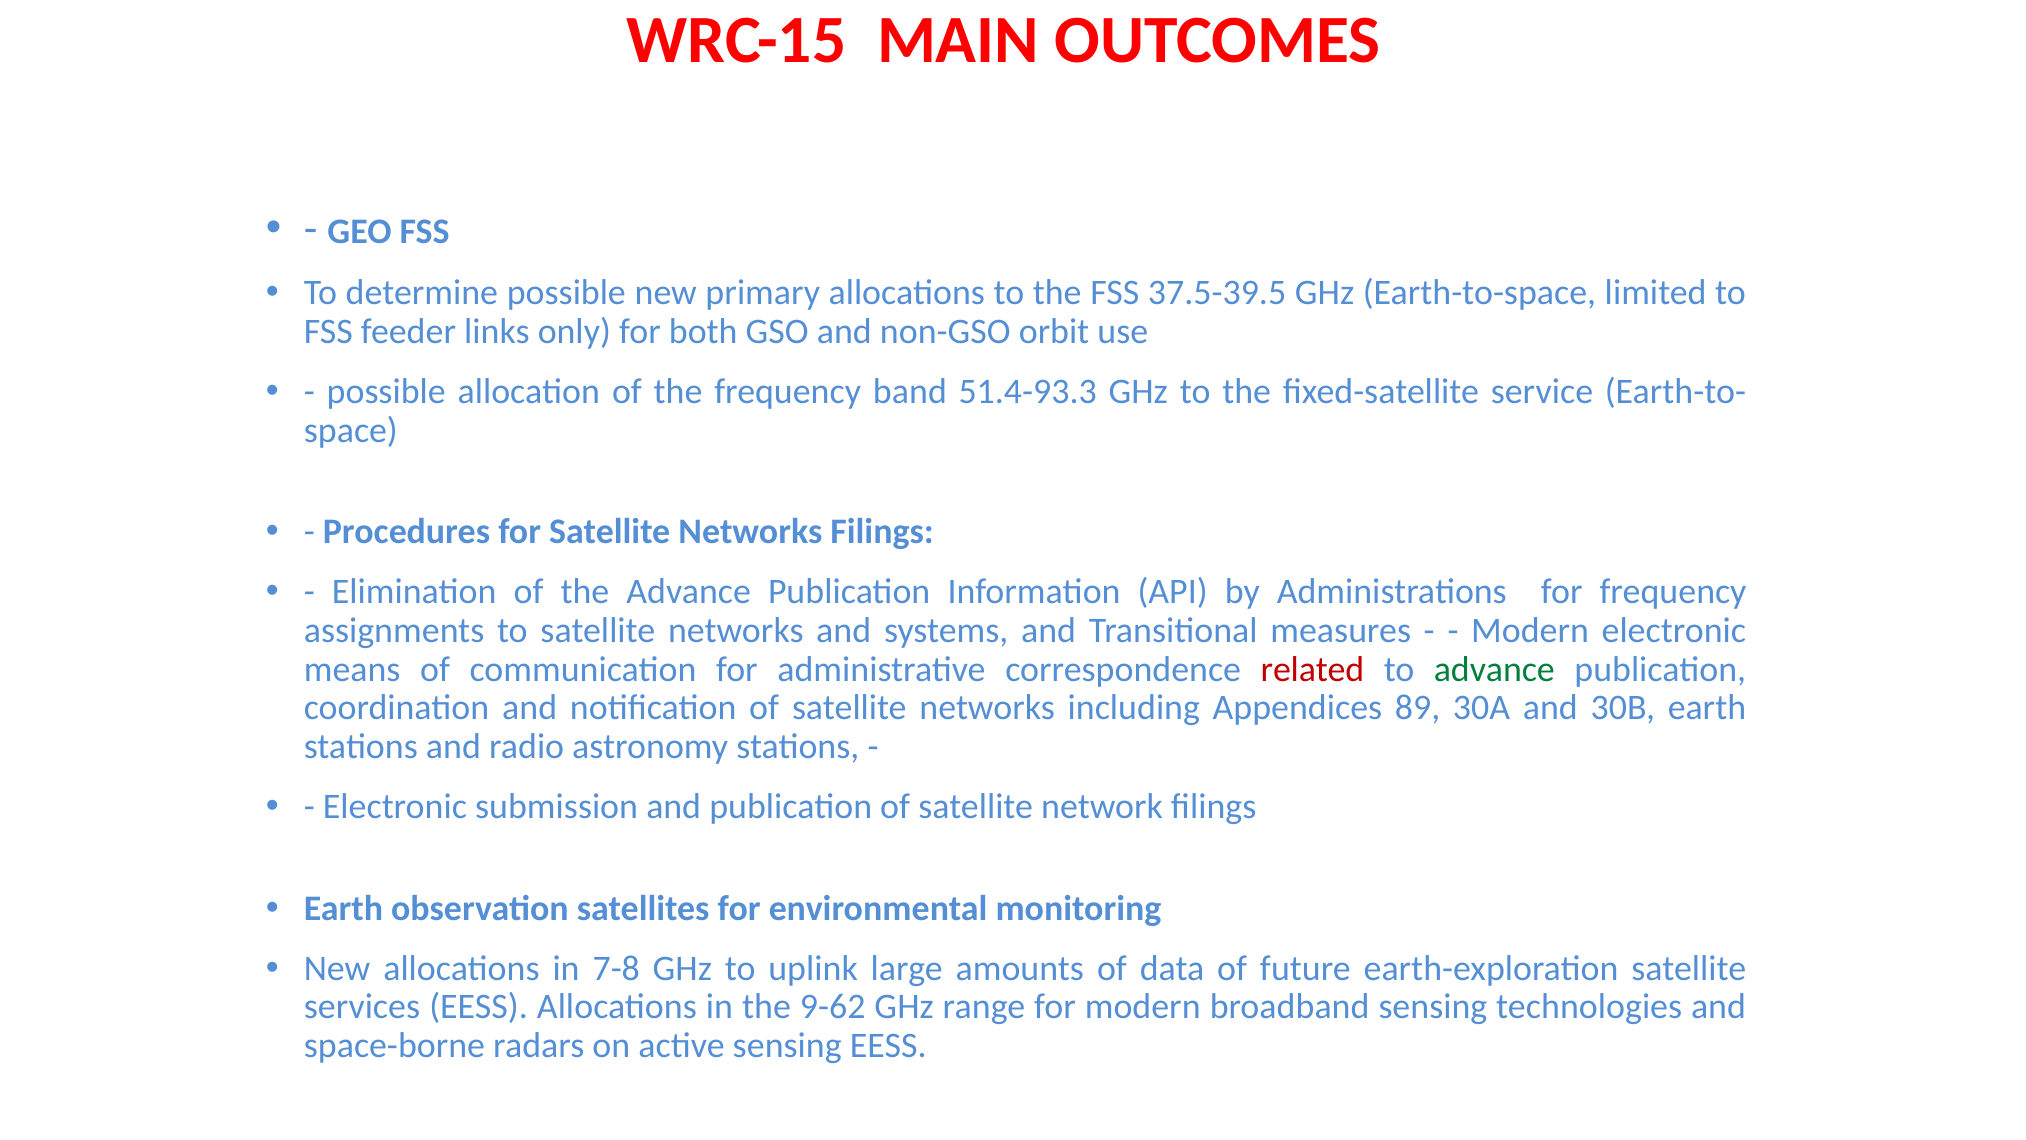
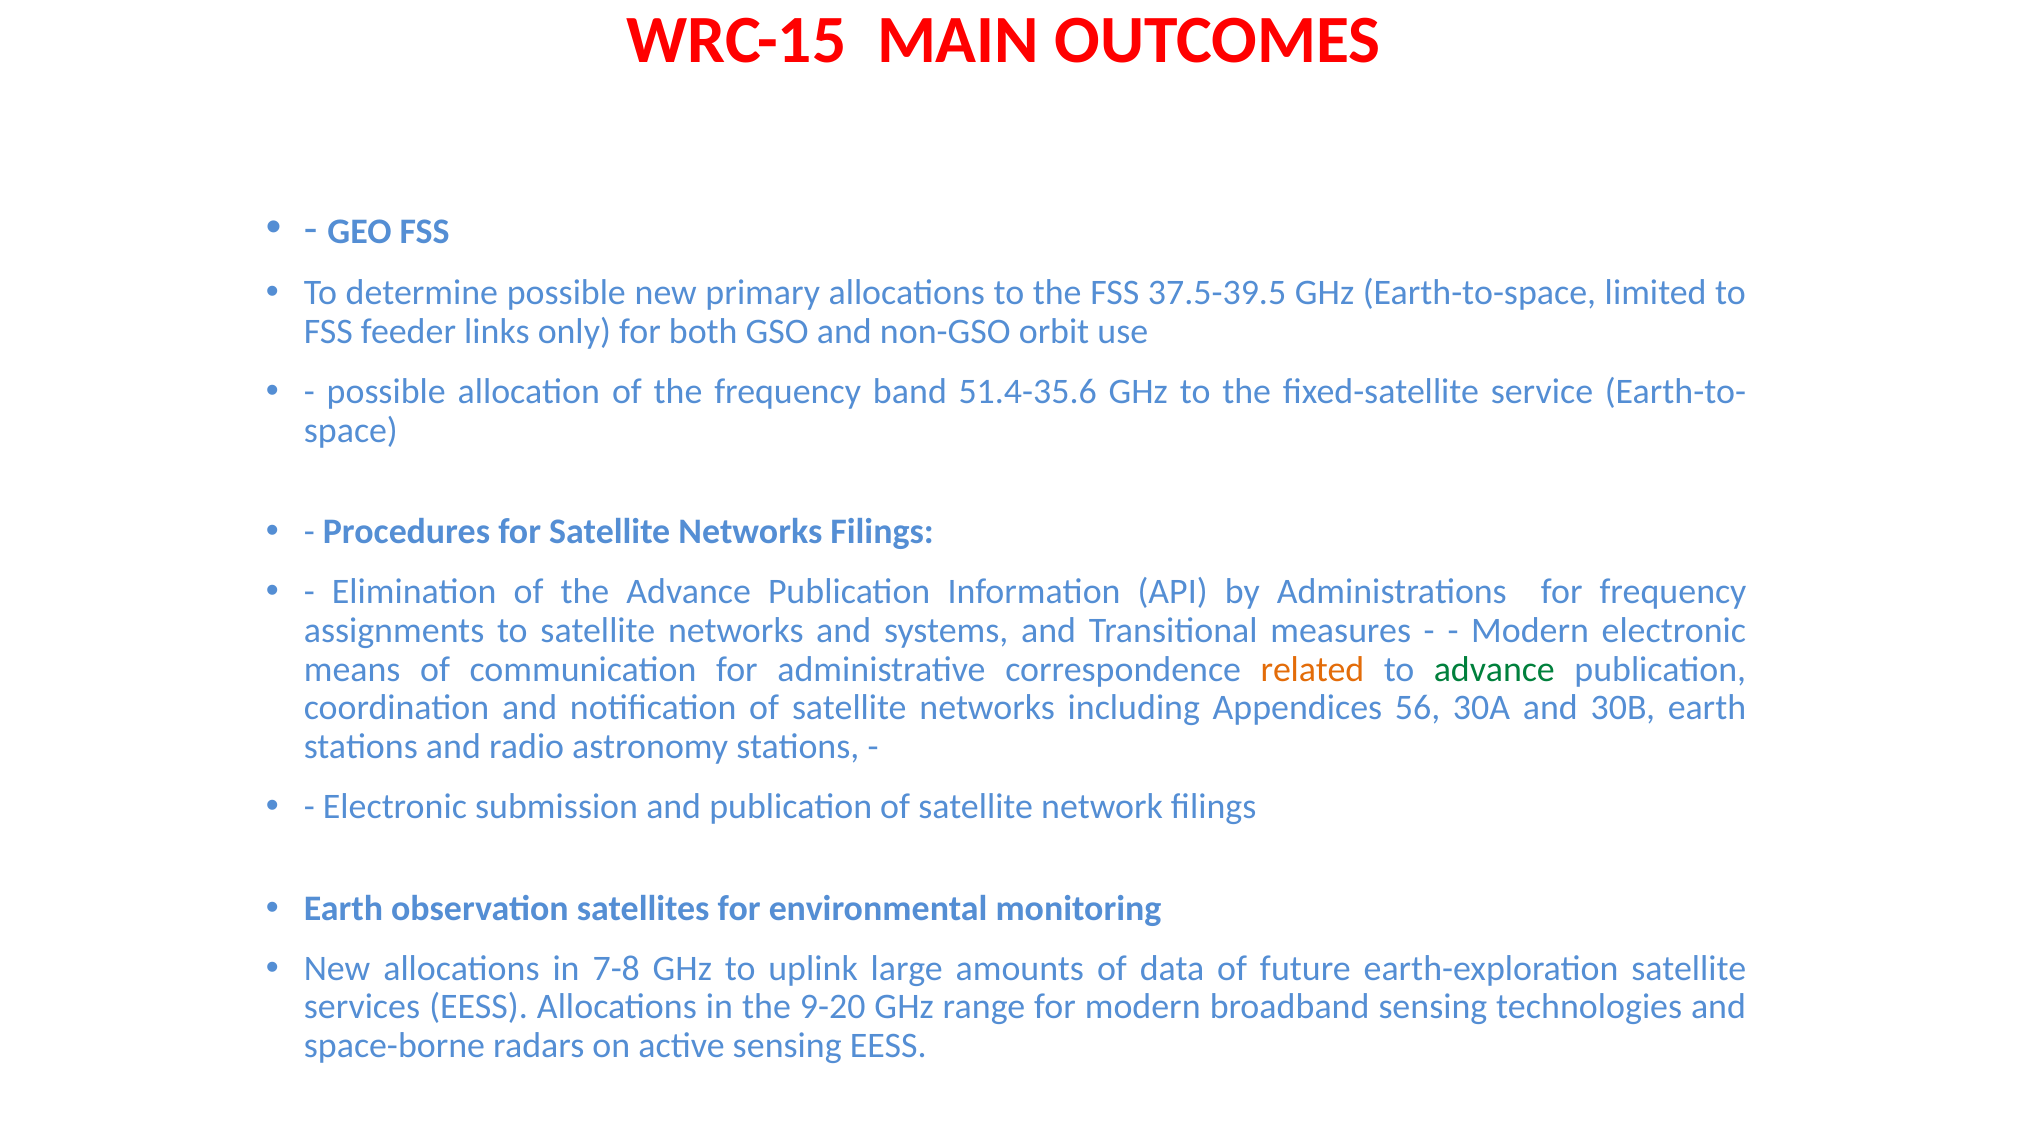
51.4-93.3: 51.4-93.3 -> 51.4-35.6 (1028, 391)
related colour: red -> orange (1312, 669)
89: 89 -> 56 (1418, 708)
9-62: 9-62 -> 9-20 (833, 1007)
